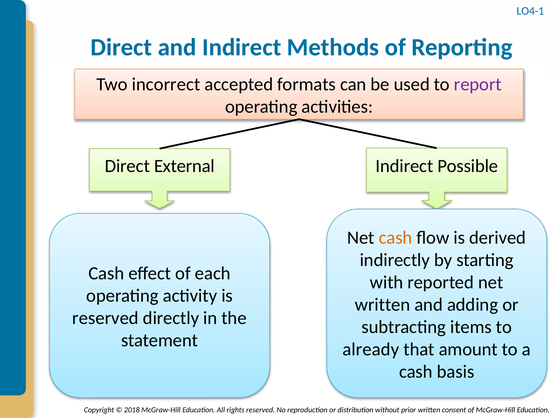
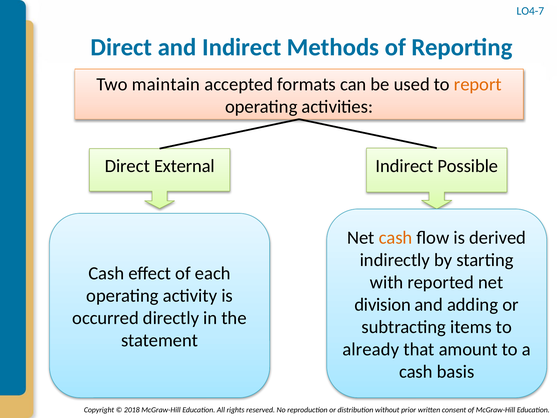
LO4-1: LO4-1 -> LO4-7 (530, 11)
incorrect: incorrect -> maintain (166, 84)
report colour: purple -> orange (478, 84)
written: written -> division (383, 304)
reserved: reserved -> occurred (106, 318)
